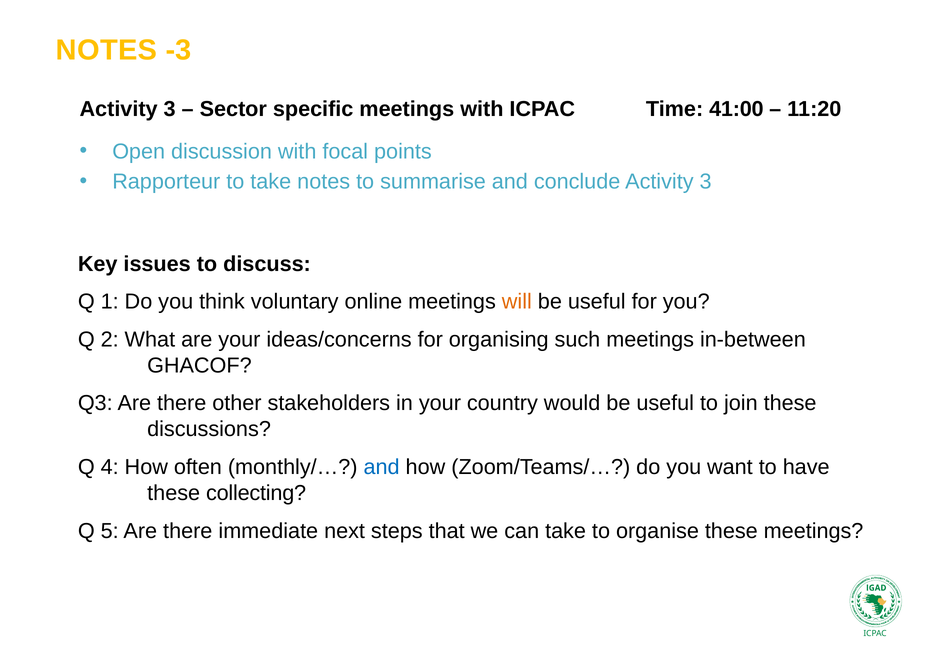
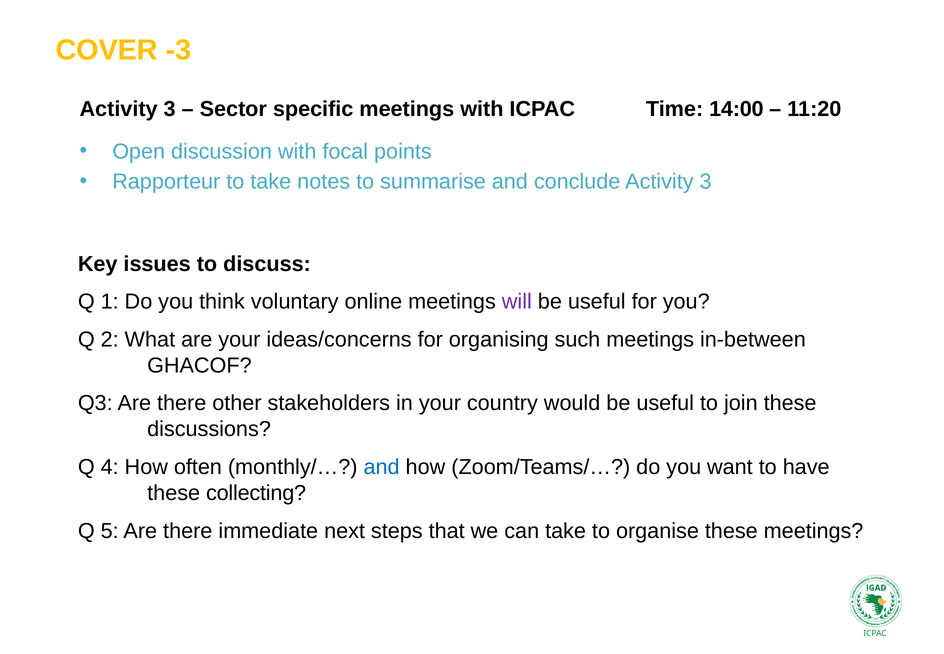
NOTES: NOTES -> COVER (107, 50)
41:00: 41:00 -> 14:00 (736, 109)
will colour: orange -> purple (517, 302)
